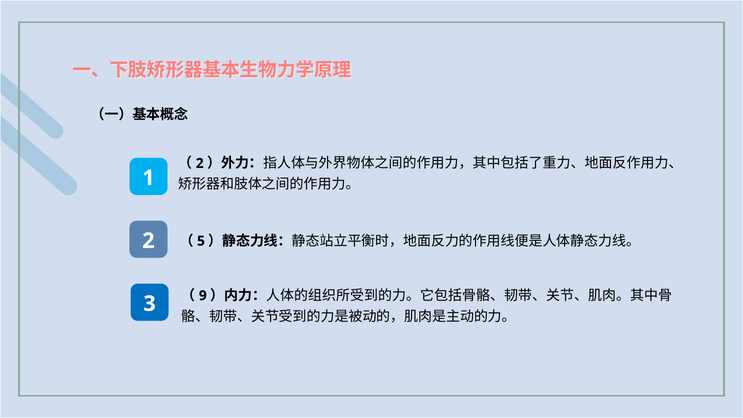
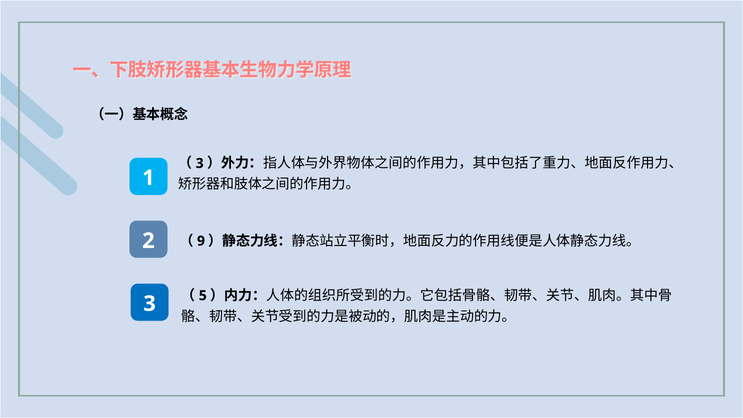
2: 2 -> 3 (200, 163)
5: 5 -> 9 (201, 241)
9: 9 -> 5 (203, 296)
